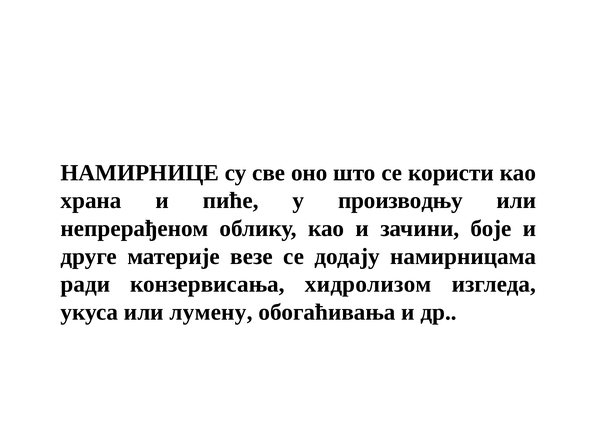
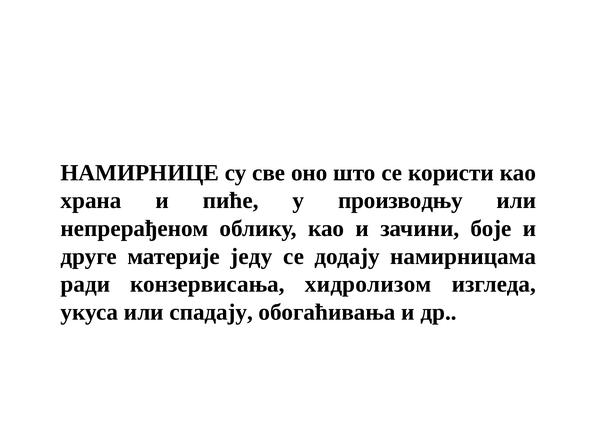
везе: везе -> једу (251, 256)
лумену: лумену -> спадaју (211, 312)
